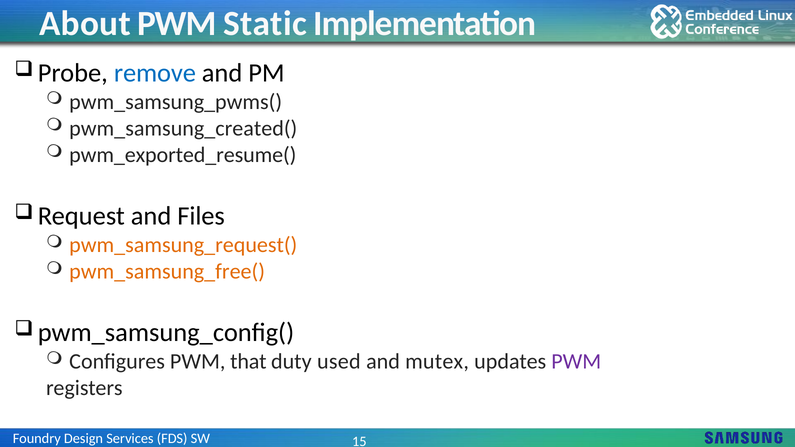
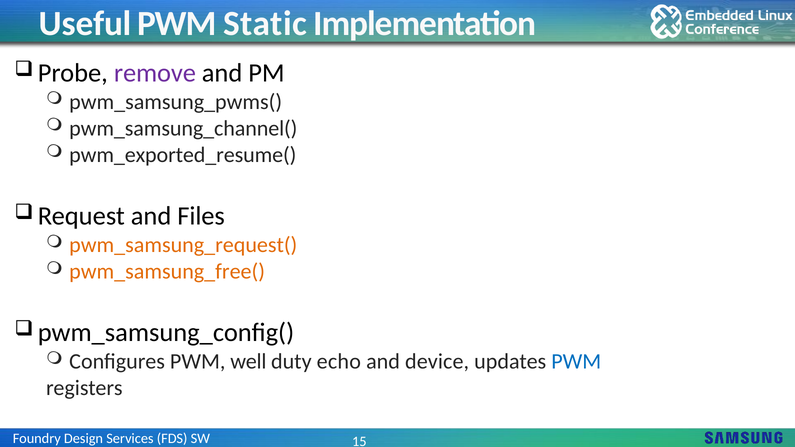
About: About -> Useful (85, 23)
remove colour: blue -> purple (155, 73)
pwm_samsung_created(: pwm_samsung_created( -> pwm_samsung_channel( (183, 128)
that: that -> well (248, 362)
used: used -> echo (339, 362)
mutex: mutex -> device (437, 362)
PWM colour: purple -> blue (576, 362)
